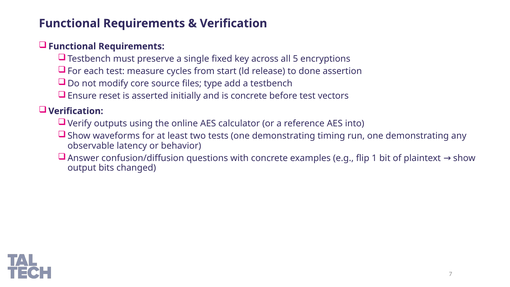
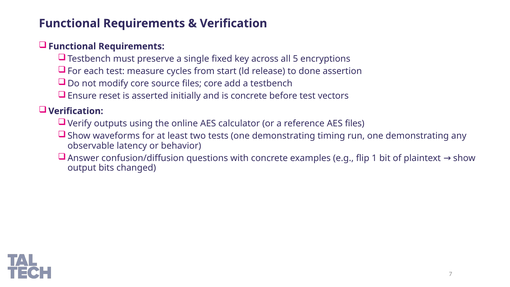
files type: type -> core (213, 84)
AES into: into -> files (355, 123)
